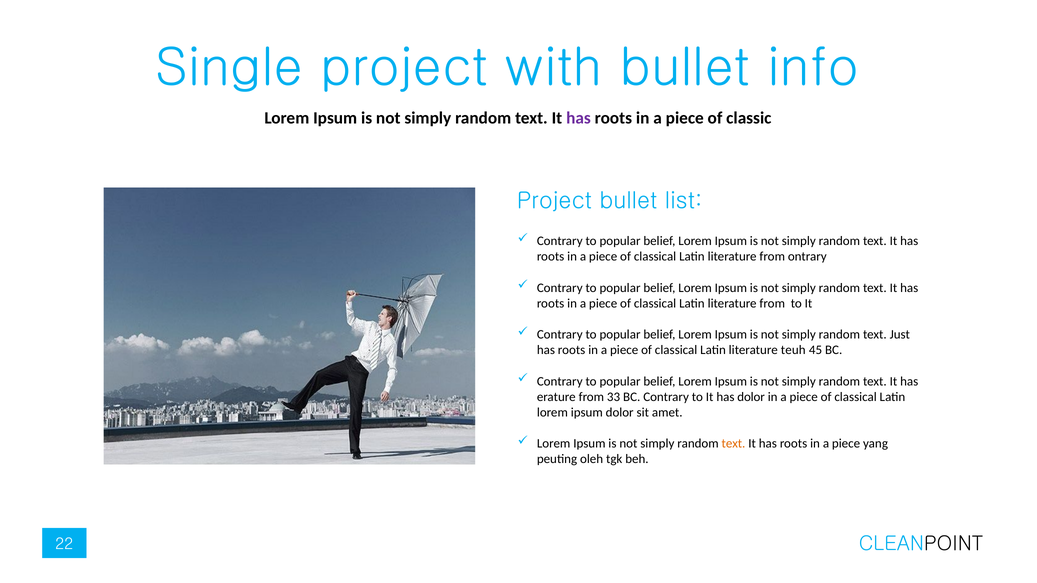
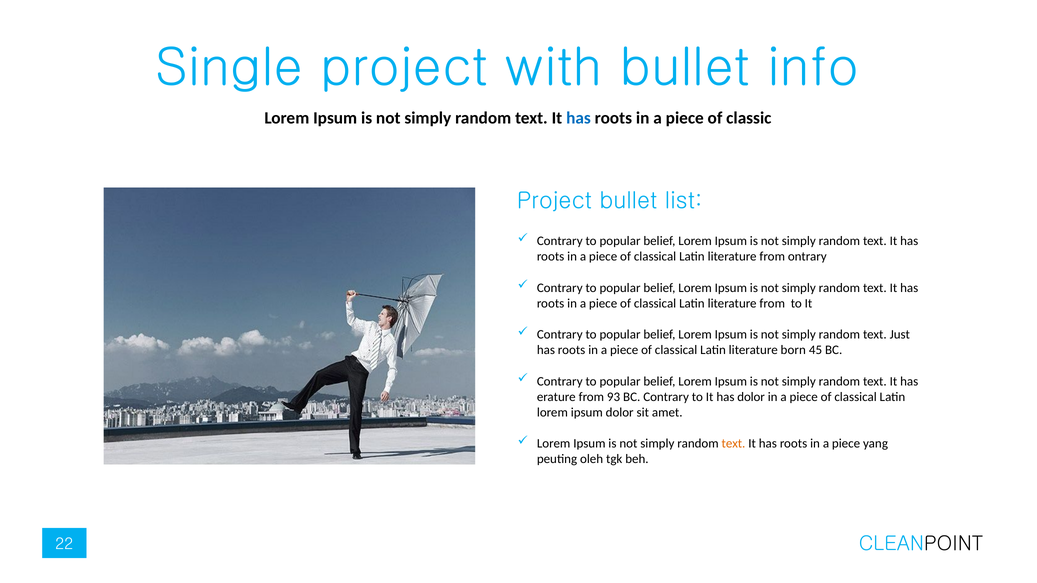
has colour: purple -> blue (578, 118)
teuh: teuh -> born (793, 350)
33: 33 -> 93 (614, 397)
